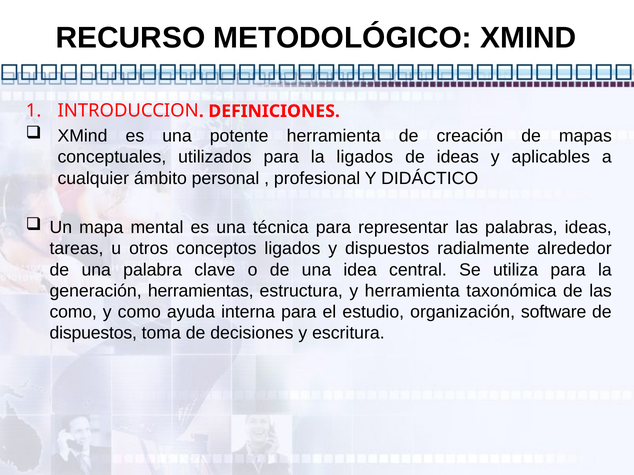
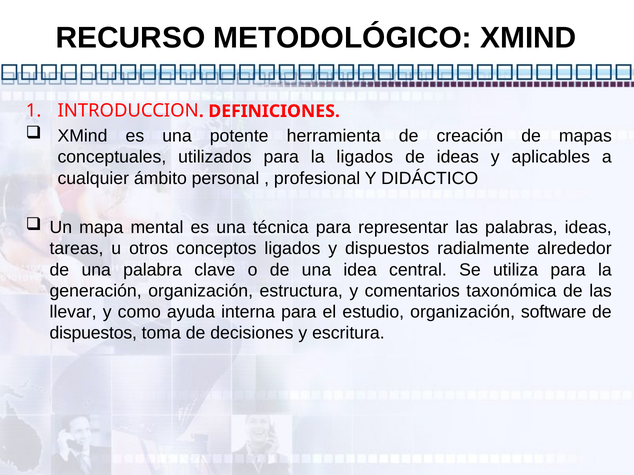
generación herramientas: herramientas -> organización (201, 291)
y herramienta: herramienta -> comentarios (412, 291)
como: como -> llevar (73, 312)
